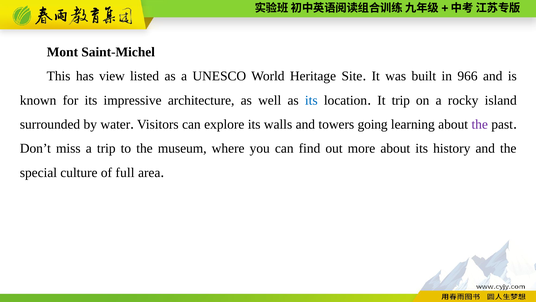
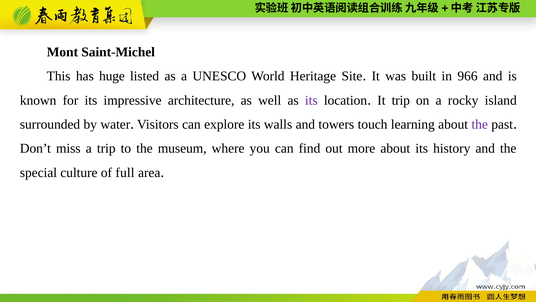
view: view -> huge (112, 76)
its colour: blue -> purple (311, 100)
going: going -> touch (373, 124)
